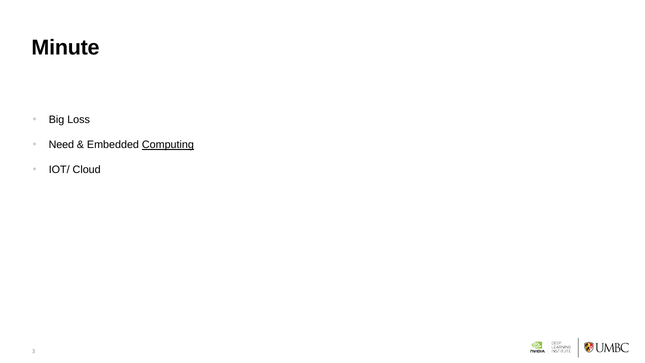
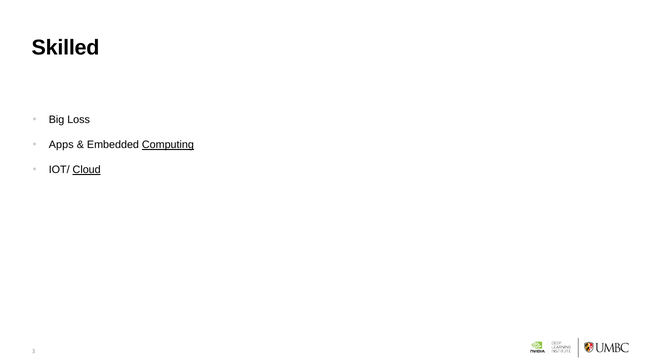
Minute: Minute -> Skilled (66, 48)
Need: Need -> Apps (61, 145)
Cloud underline: none -> present (87, 170)
